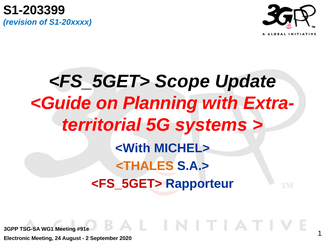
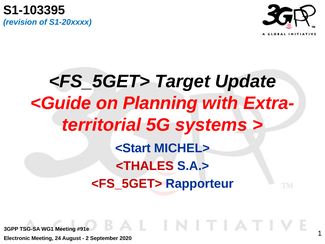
S1-203399: S1-203399 -> S1-103395 (34, 10)
Scope: Scope -> Target (182, 81)
<With: <With -> <Start (133, 148)
<THALES colour: orange -> red (145, 166)
